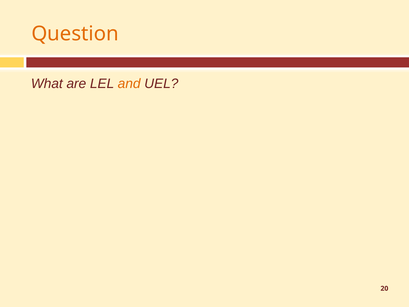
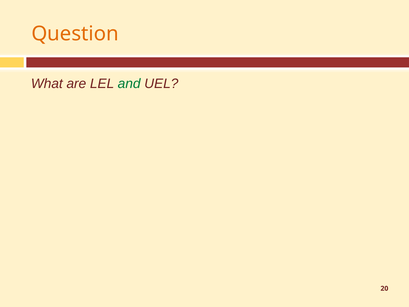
and colour: orange -> green (129, 84)
